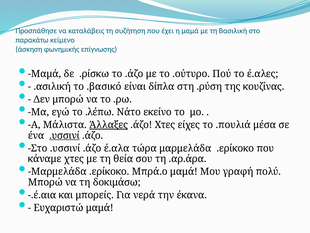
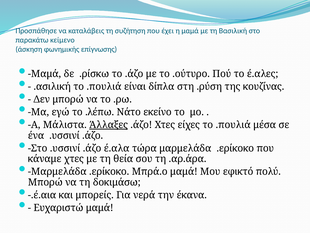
.ασιλική το .βασικό: .βασικό -> .πουλιά (104, 86)
.υσσινί underline: present -> none (64, 135)
γραφή: γραφή -> εφικτό (238, 171)
